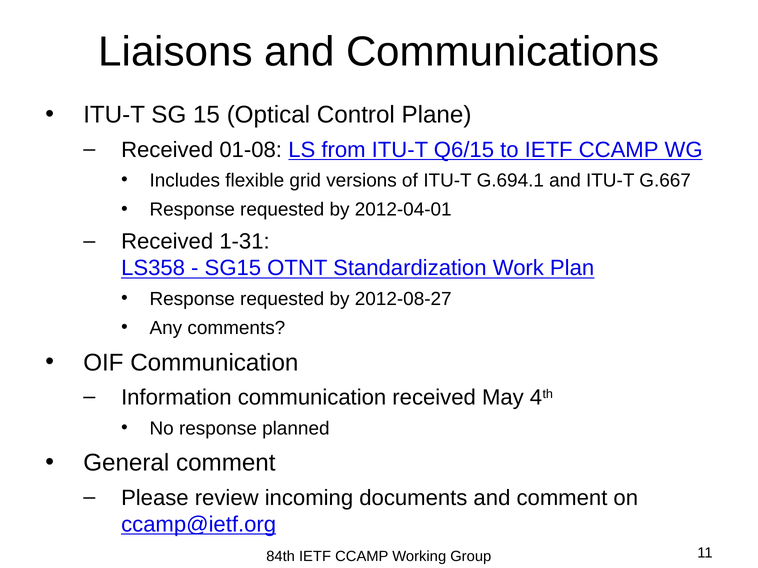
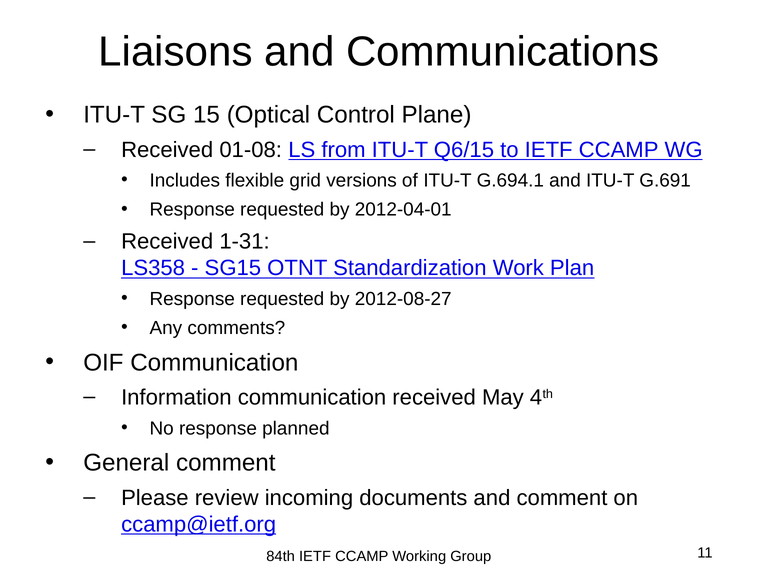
G.667: G.667 -> G.691 (665, 181)
